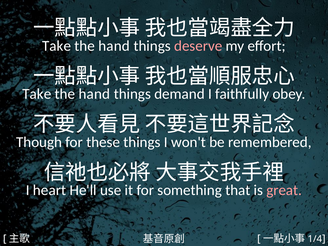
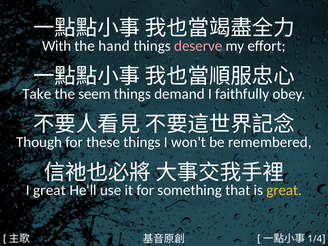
Take: Take -> With (57, 46)
hand: hand -> seem (94, 94)
I heart: heart -> great (50, 190)
great colour: pink -> yellow (284, 190)
